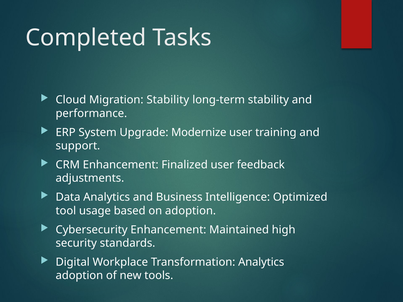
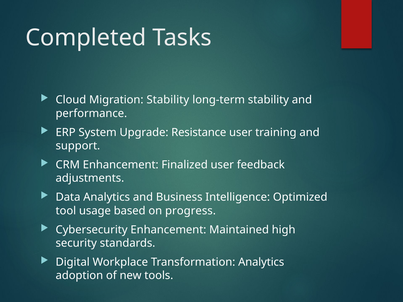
Modernize: Modernize -> Resistance (199, 132)
on adoption: adoption -> progress (191, 211)
